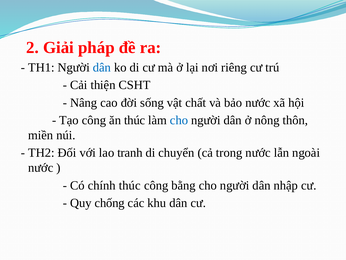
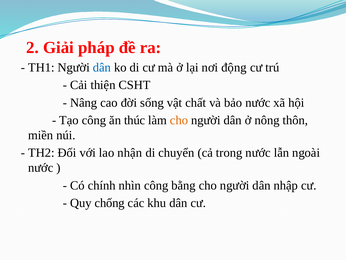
riêng: riêng -> động (234, 67)
cho colour: blue -> orange (179, 120)
tranh: tranh -> nhận (130, 152)
chính thúc: thúc -> nhìn (130, 185)
